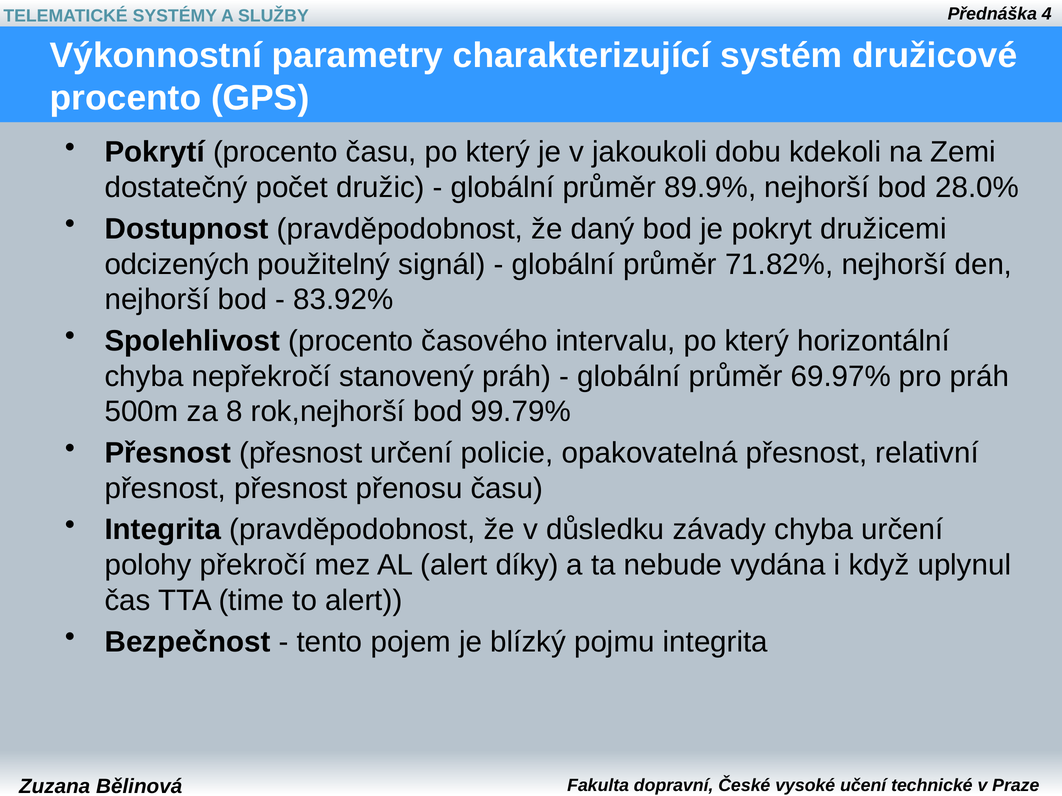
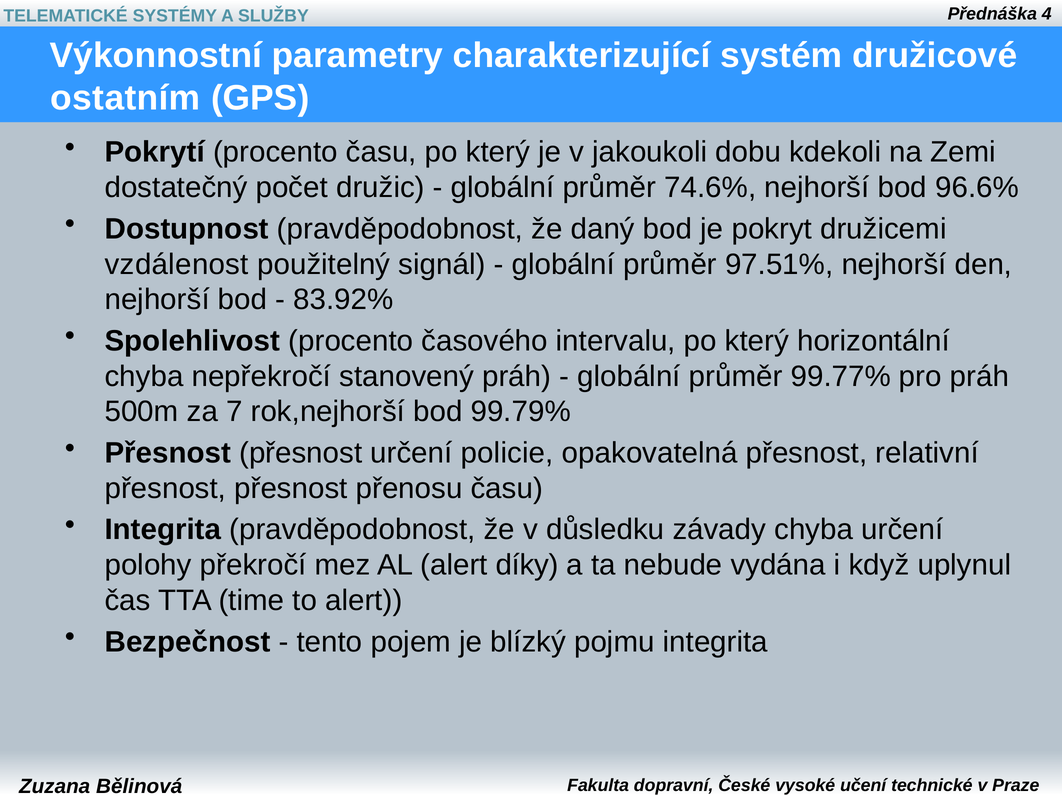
procento: procento -> ostatním (125, 98)
89.9%: 89.9% -> 74.6% (710, 188)
28.0%: 28.0% -> 96.6% (977, 188)
odcizených: odcizených -> vzdálenost (177, 264)
71.82%: 71.82% -> 97.51% (779, 264)
69.97%: 69.97% -> 99.77% (841, 377)
8: 8 -> 7 (234, 412)
